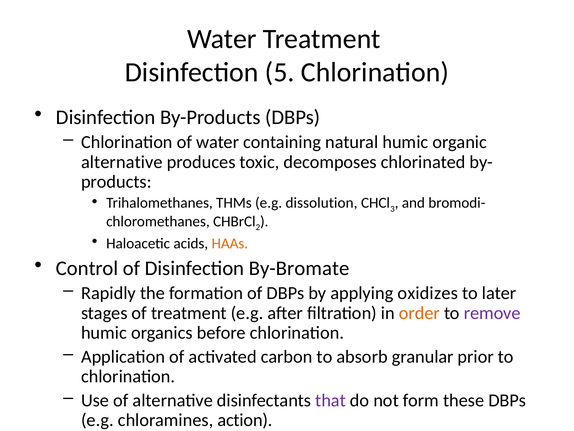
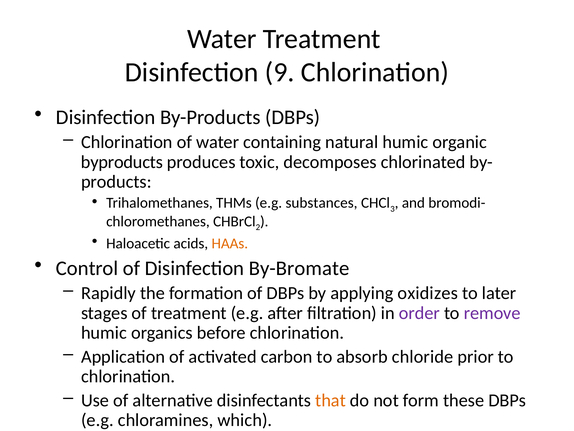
5: 5 -> 9 (280, 72)
alternative: alternative -> byproducts (122, 162)
dissolution: dissolution -> substances (322, 203)
order colour: orange -> purple (419, 313)
granular: granular -> chloride (423, 356)
that colour: purple -> orange (331, 400)
action: action -> which (245, 420)
